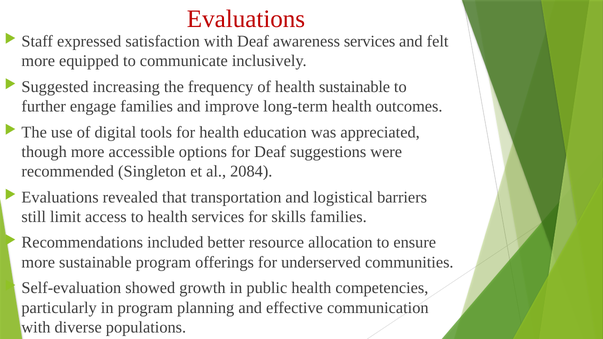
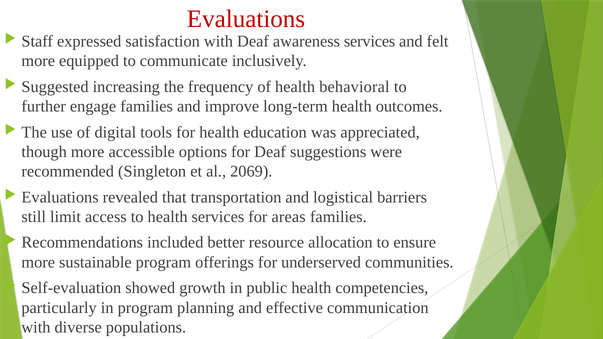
health sustainable: sustainable -> behavioral (354, 87)
2084: 2084 -> 2069 (251, 171)
skills: skills -> areas (289, 217)
